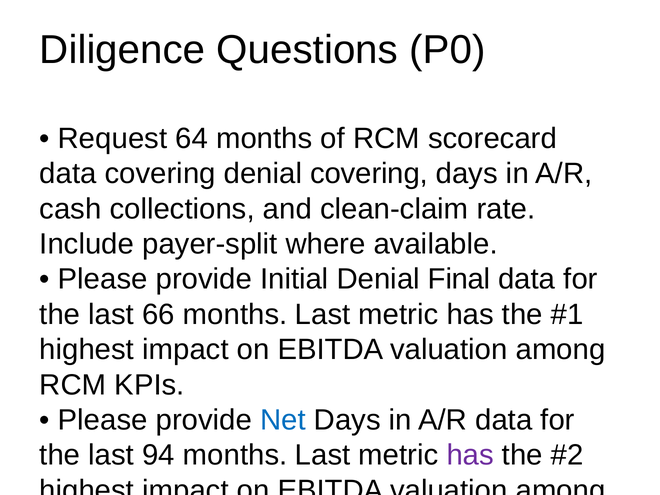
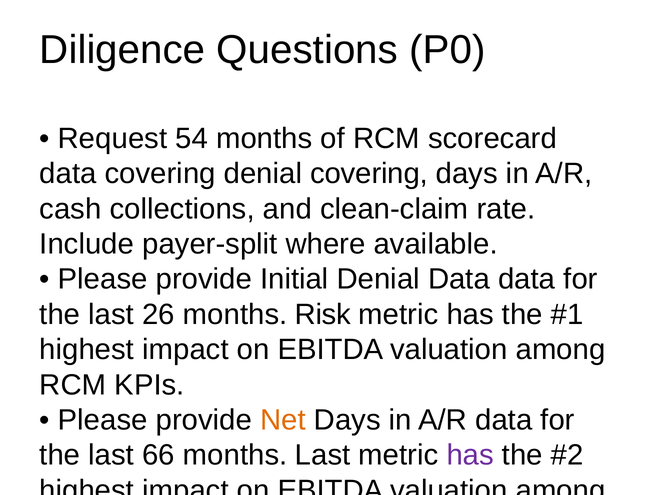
64: 64 -> 54 (192, 138)
Denial Final: Final -> Data (459, 279)
66: 66 -> 26 (159, 314)
Last: Last -> Risk (323, 314)
Net colour: blue -> orange (283, 420)
94: 94 -> 66 (159, 455)
